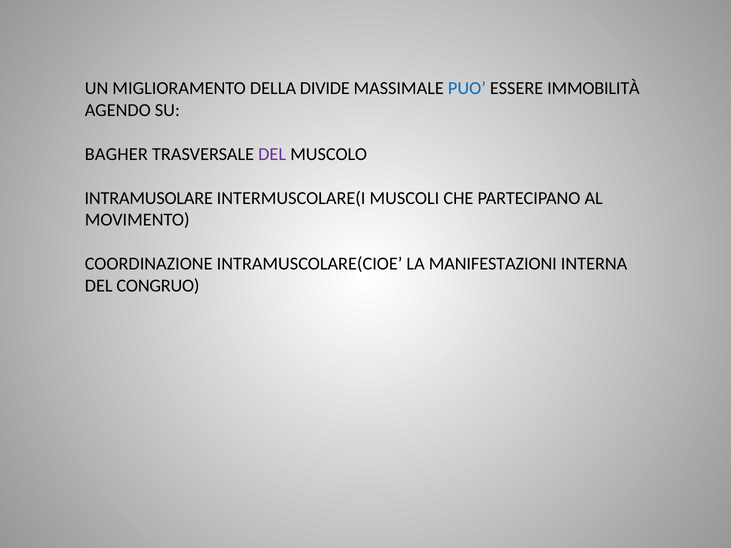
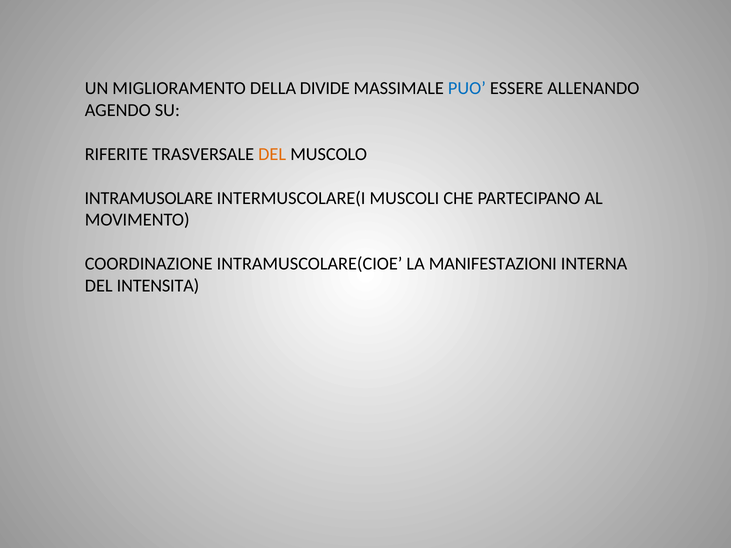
IMMOBILITÀ: IMMOBILITÀ -> ALLENANDO (593, 88)
BAGHER: BAGHER -> RIFERITE (116, 154)
DEL colour: purple -> orange (272, 154)
CONGRUO: CONGRUO -> INTENSITA (158, 286)
